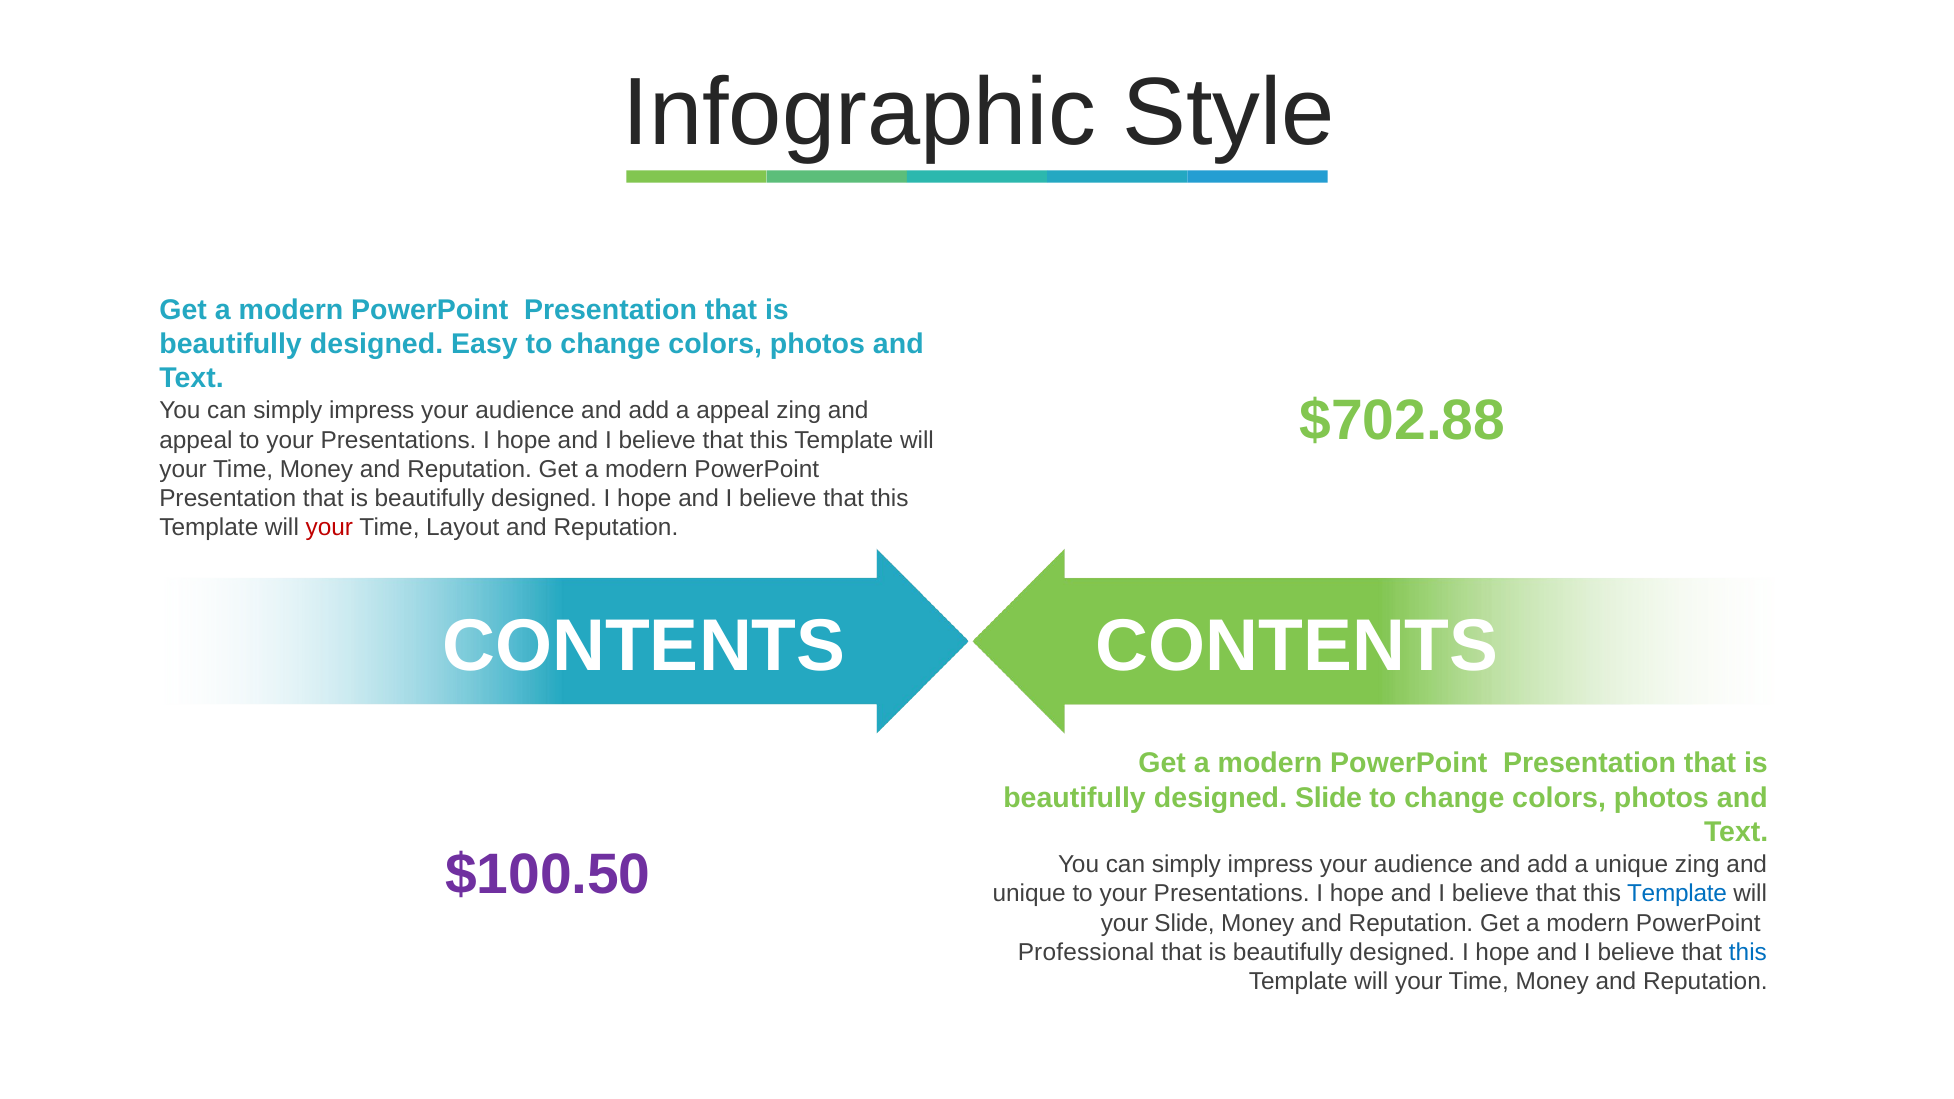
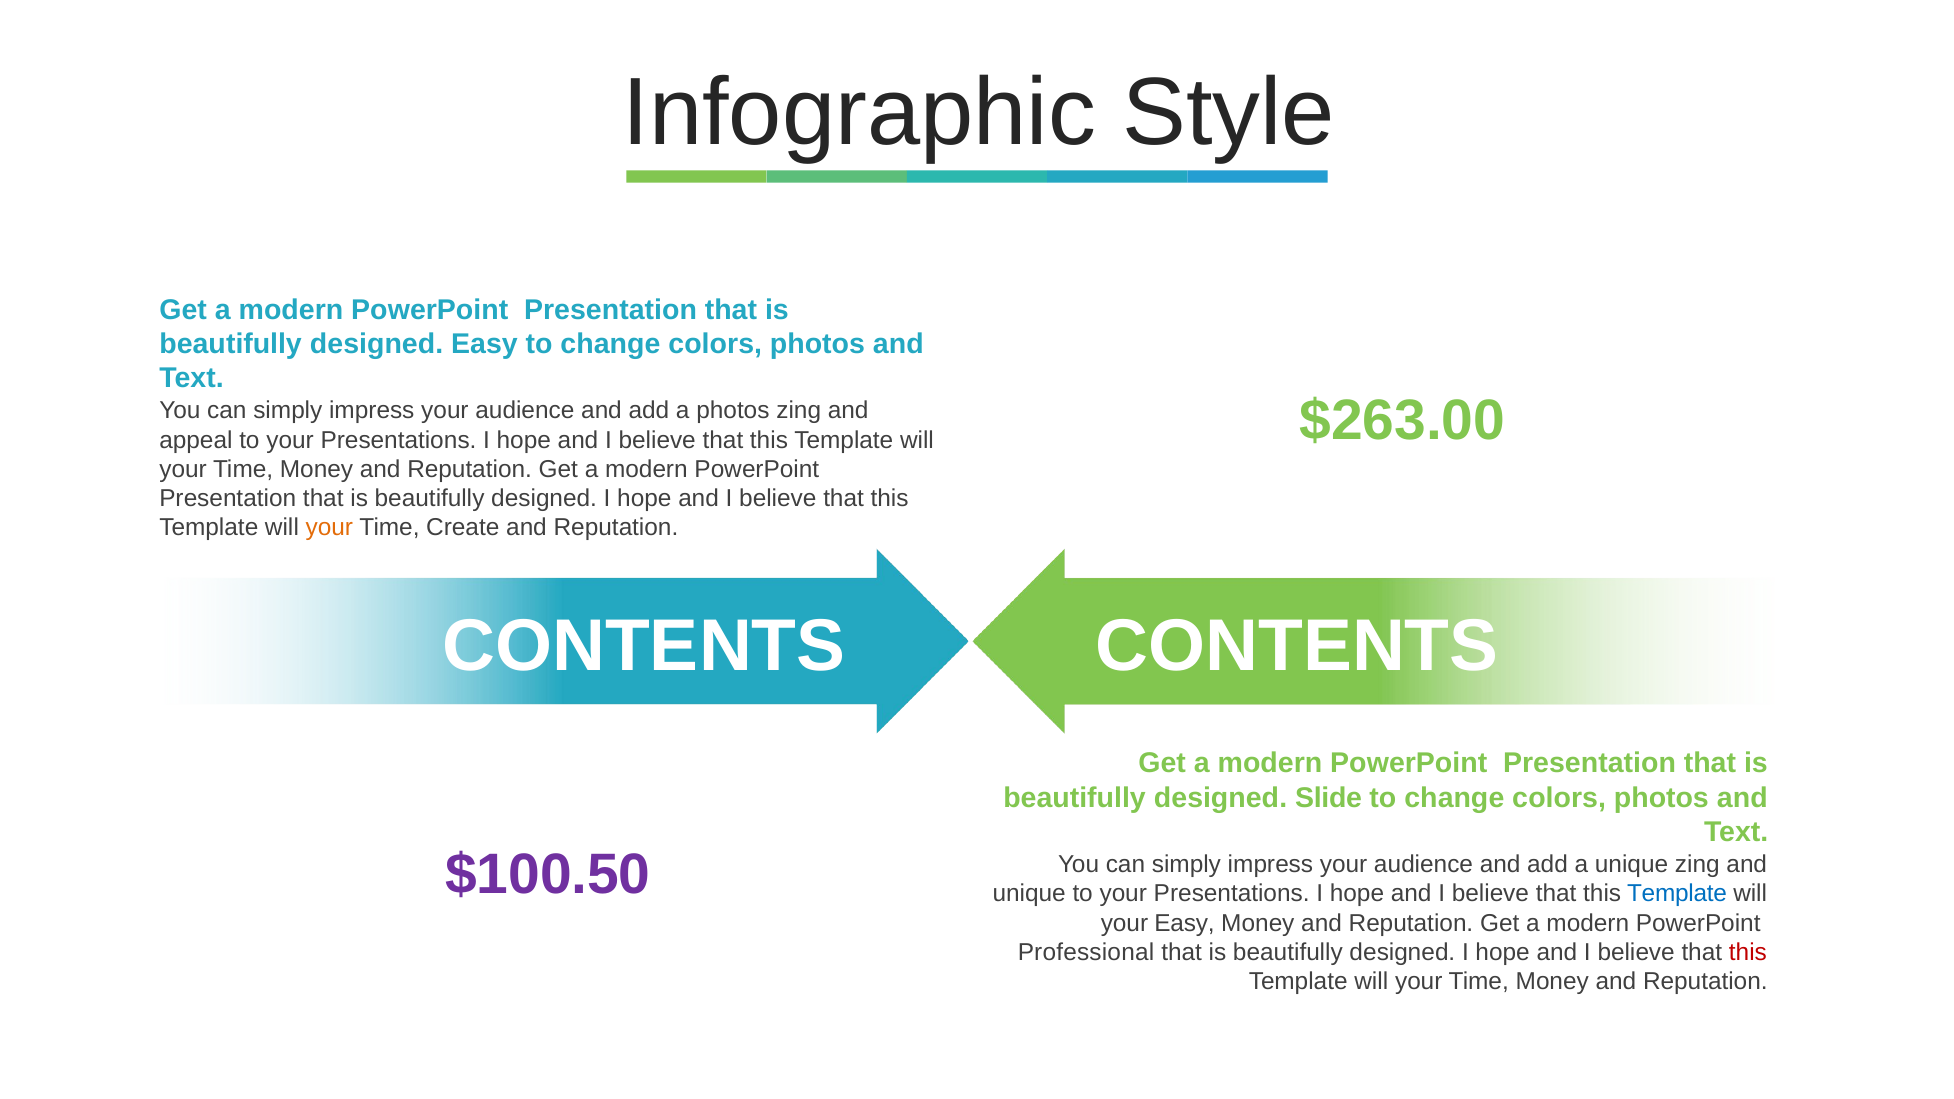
$702.88: $702.88 -> $263.00 (1403, 421)
a appeal: appeal -> photos (733, 411)
your colour: red -> orange (329, 528)
Layout: Layout -> Create (463, 528)
your Slide: Slide -> Easy (1185, 923)
this colour: blue -> red (1748, 952)
